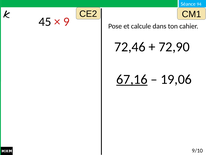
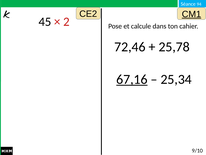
CM1 underline: none -> present (191, 14)
9: 9 -> 2 (66, 22)
72,90: 72,90 -> 25,78 (174, 47)
19,06: 19,06 -> 25,34 (176, 79)
